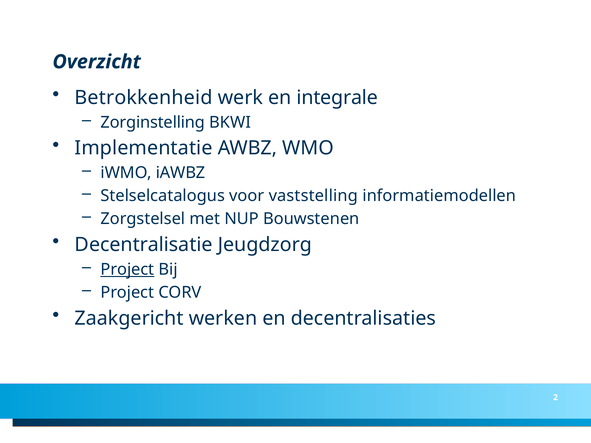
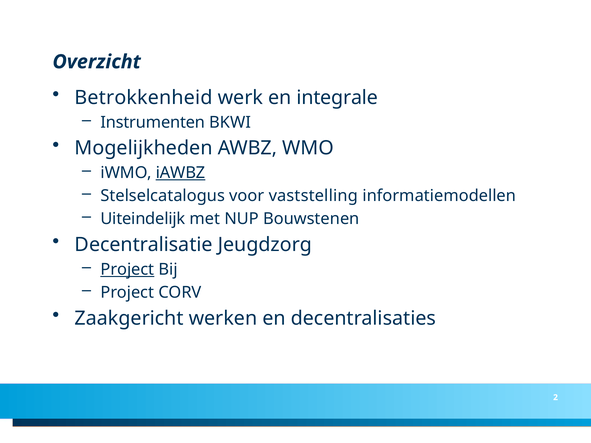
Zorginstelling: Zorginstelling -> Instrumenten (153, 122)
Implementatie: Implementatie -> Mogelijkheden (144, 148)
iAWBZ underline: none -> present (181, 173)
Zorgstelsel: Zorgstelsel -> Uiteindelijk (143, 219)
